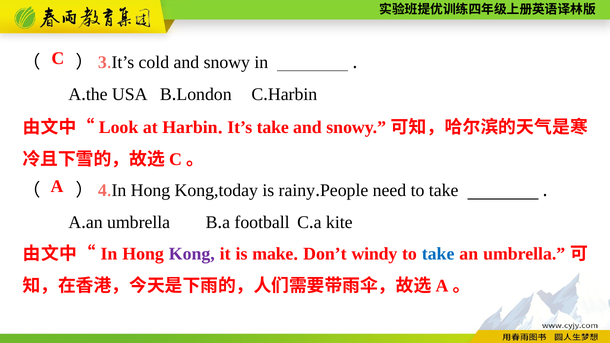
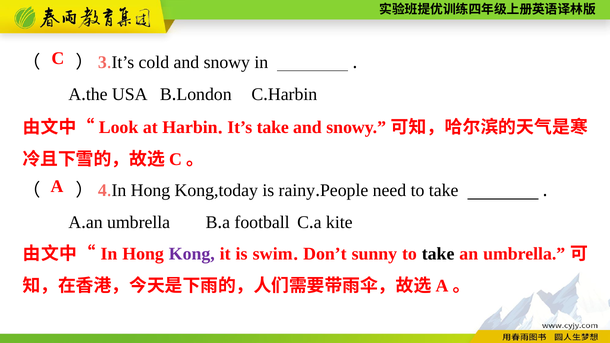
make: make -> swim (273, 254)
windy: windy -> sunny (374, 254)
take colour: blue -> black (438, 254)
